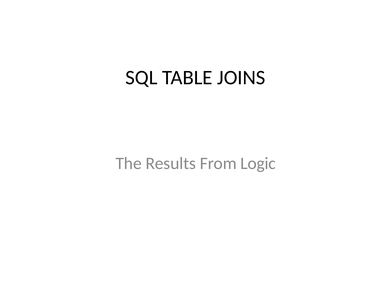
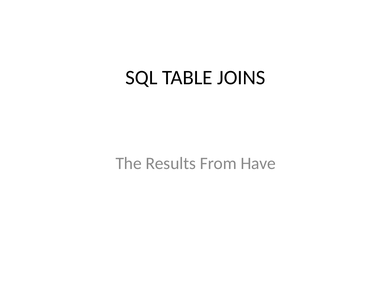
Logic: Logic -> Have (258, 164)
